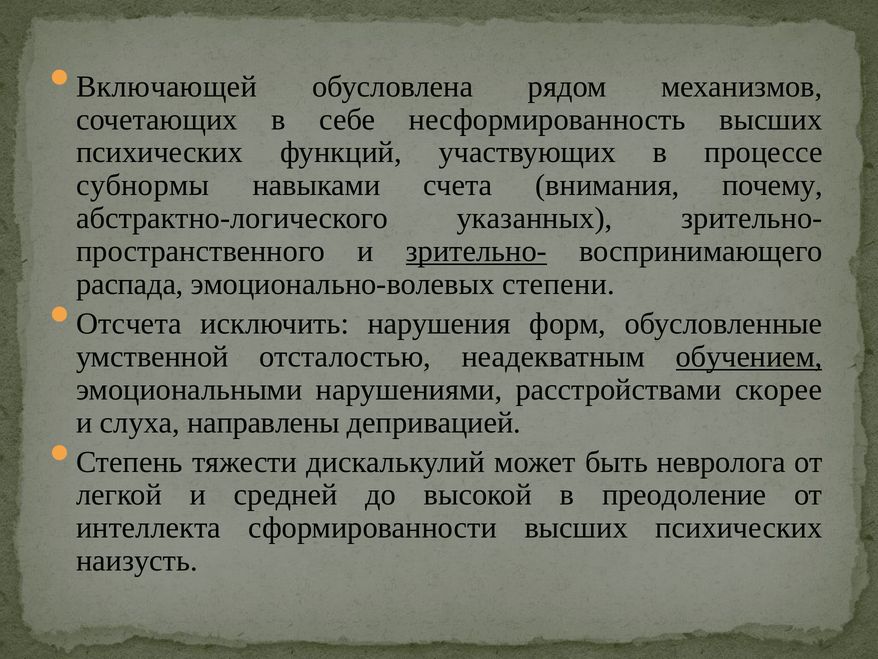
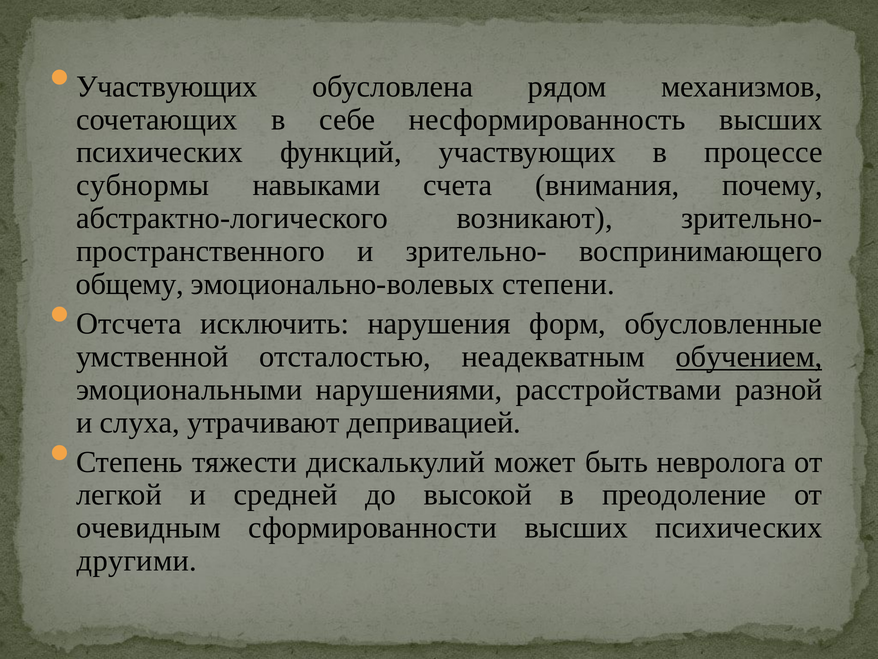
Включающей: Включающей -> Участвующих (167, 86)
указанных: указанных -> возникают (535, 218)
зрительно- underline: present -> none (476, 251)
распада: распада -> общему (130, 284)
скорее: скорее -> разной (779, 389)
направлены: направлены -> утрачивают (263, 422)
интеллекта: интеллекта -> очевидным (149, 527)
наизусть: наизусть -> другими (137, 560)
